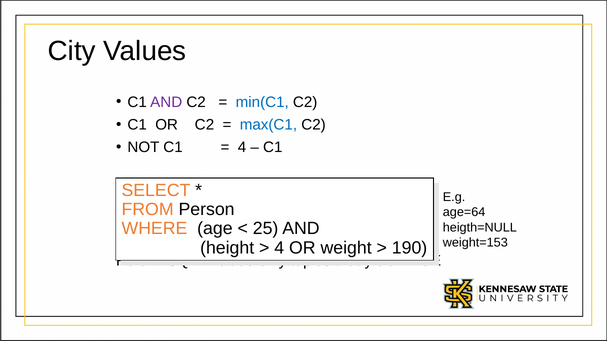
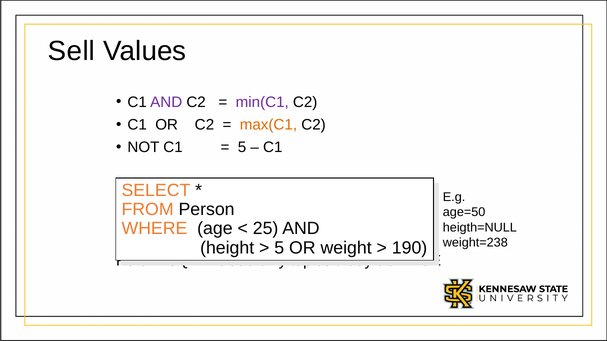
City: City -> Sell (72, 51)
min(C1 colour: blue -> purple (262, 102)
max(C1 colour: blue -> orange (268, 125)
4: 4 -> 5 (242, 148)
age=64: age=64 -> age=50 (464, 213)
weight=153: weight=153 -> weight=238 (475, 243)
4: 4 -> 5 (279, 248)
